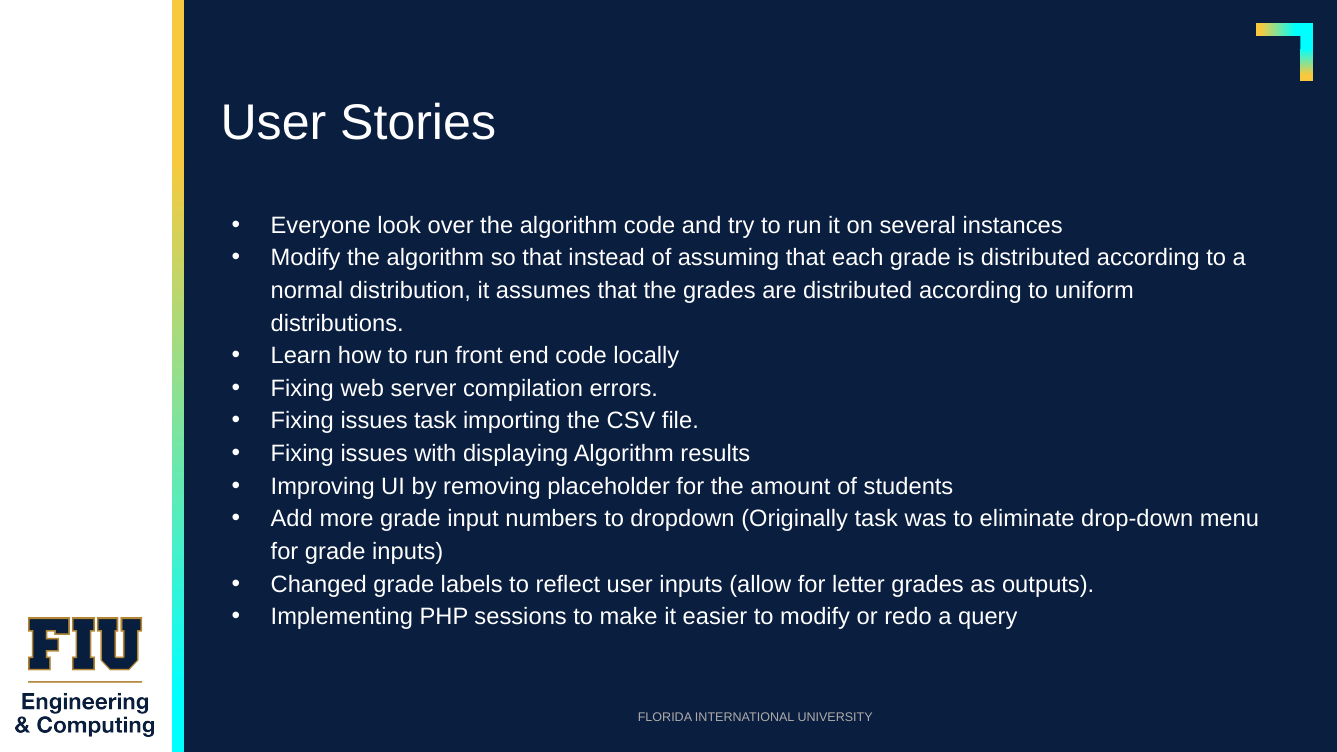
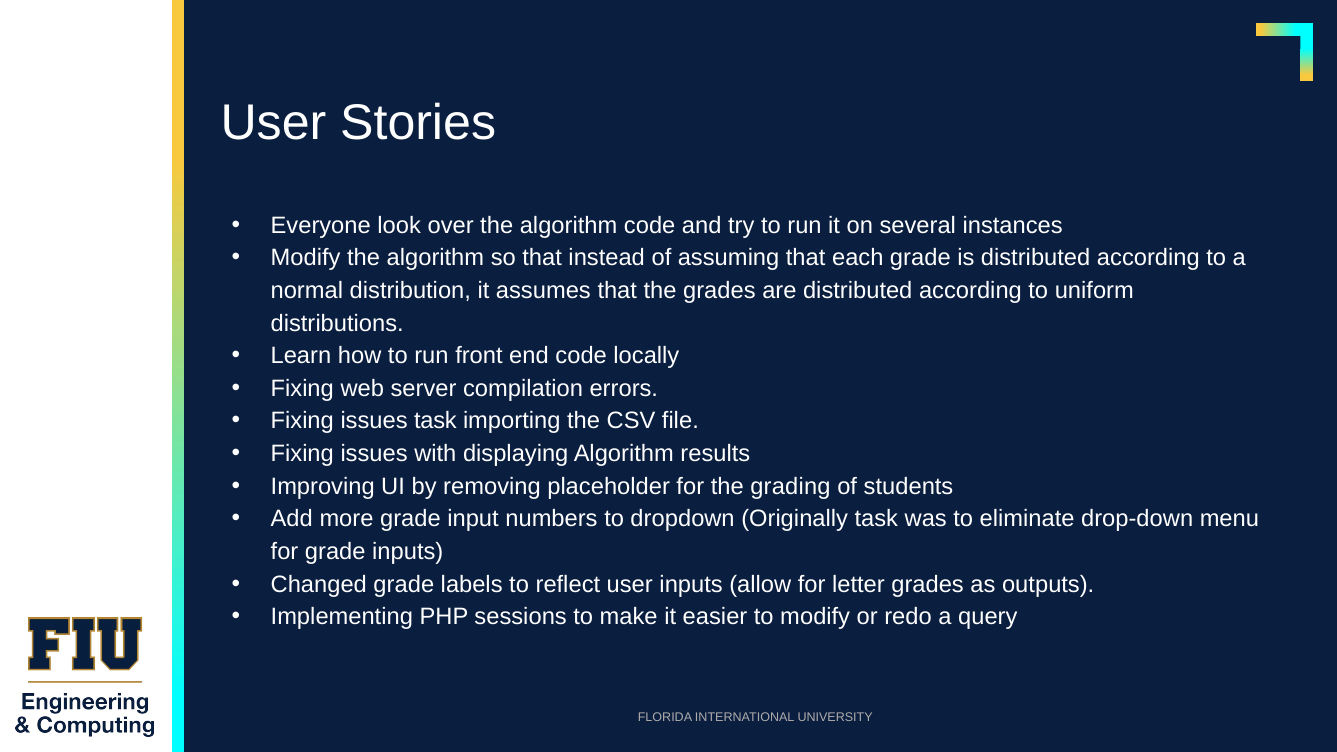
amount: amount -> grading (790, 486)
